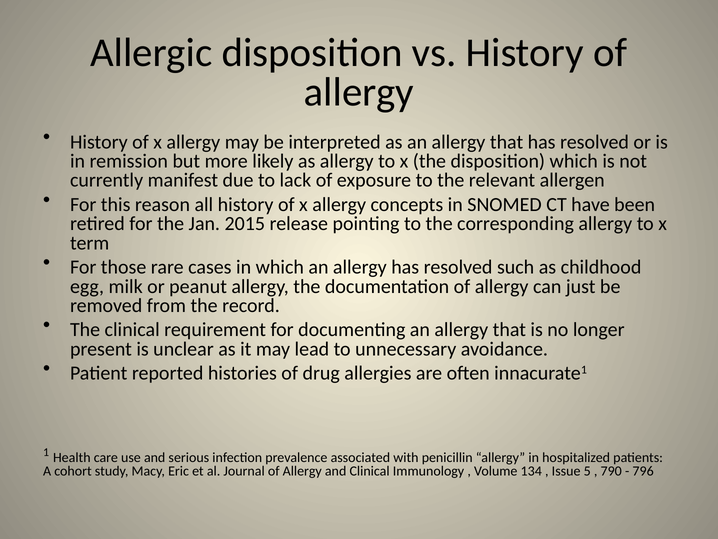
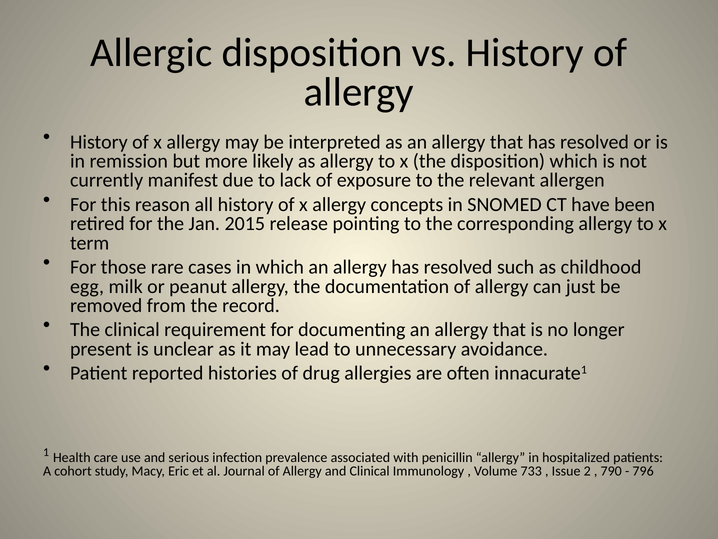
134: 134 -> 733 (531, 471)
5: 5 -> 2 (587, 471)
